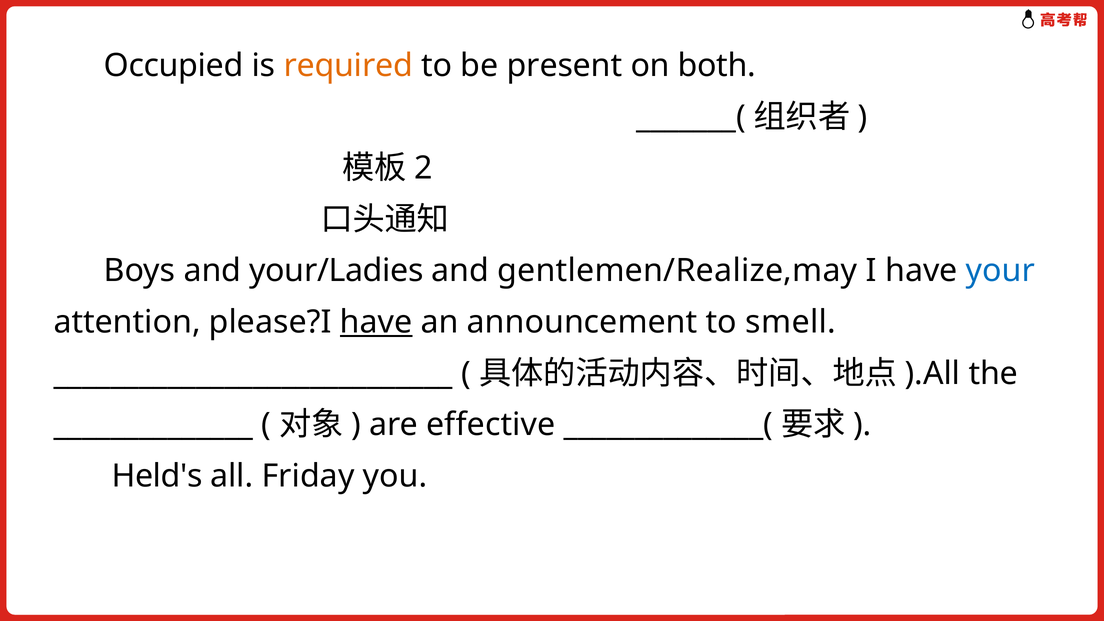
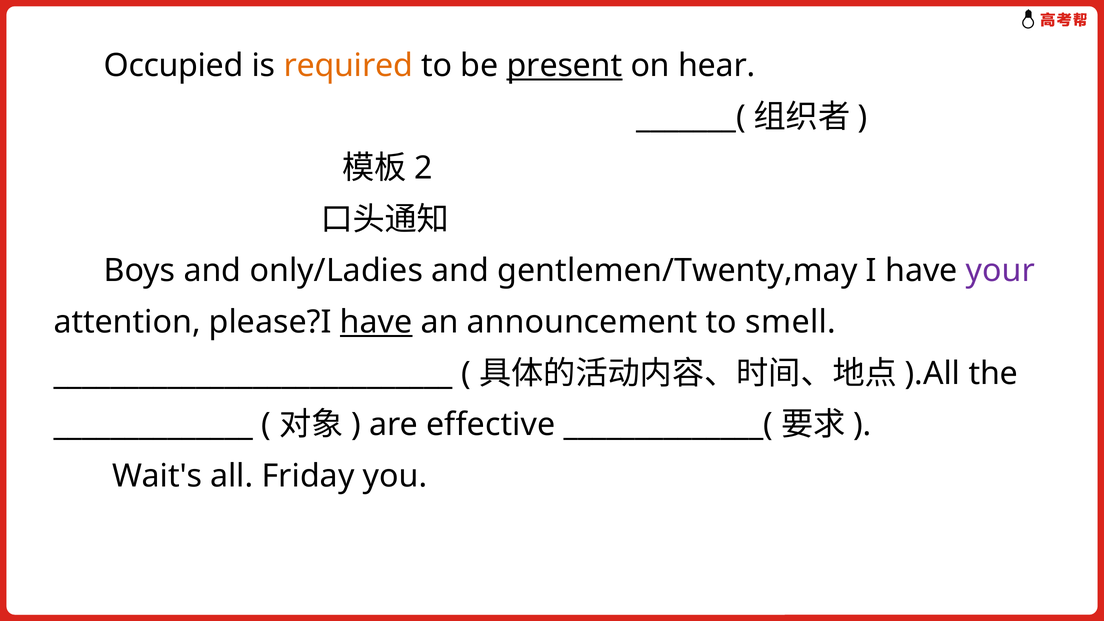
present underline: none -> present (565, 66)
both: both -> hear (717, 66)
your/Ladies: your/Ladies -> only/Ladies (336, 271)
gentlemen/Realize,may: gentlemen/Realize,may -> gentlemen/Twenty,may (677, 271)
your colour: blue -> purple (1000, 271)
Held's: Held's -> Wait's (157, 476)
